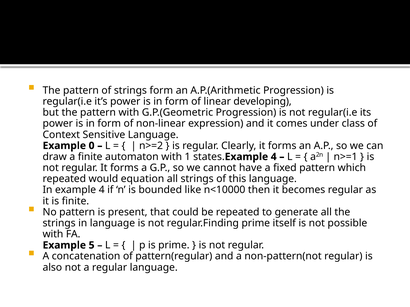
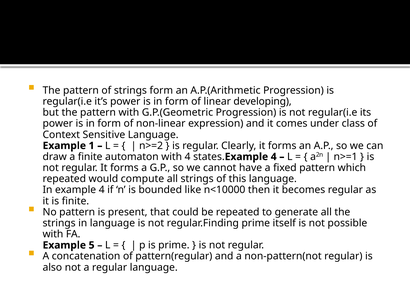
0: 0 -> 1 (92, 146)
with 1: 1 -> 4 (188, 157)
equation: equation -> compute (142, 179)
